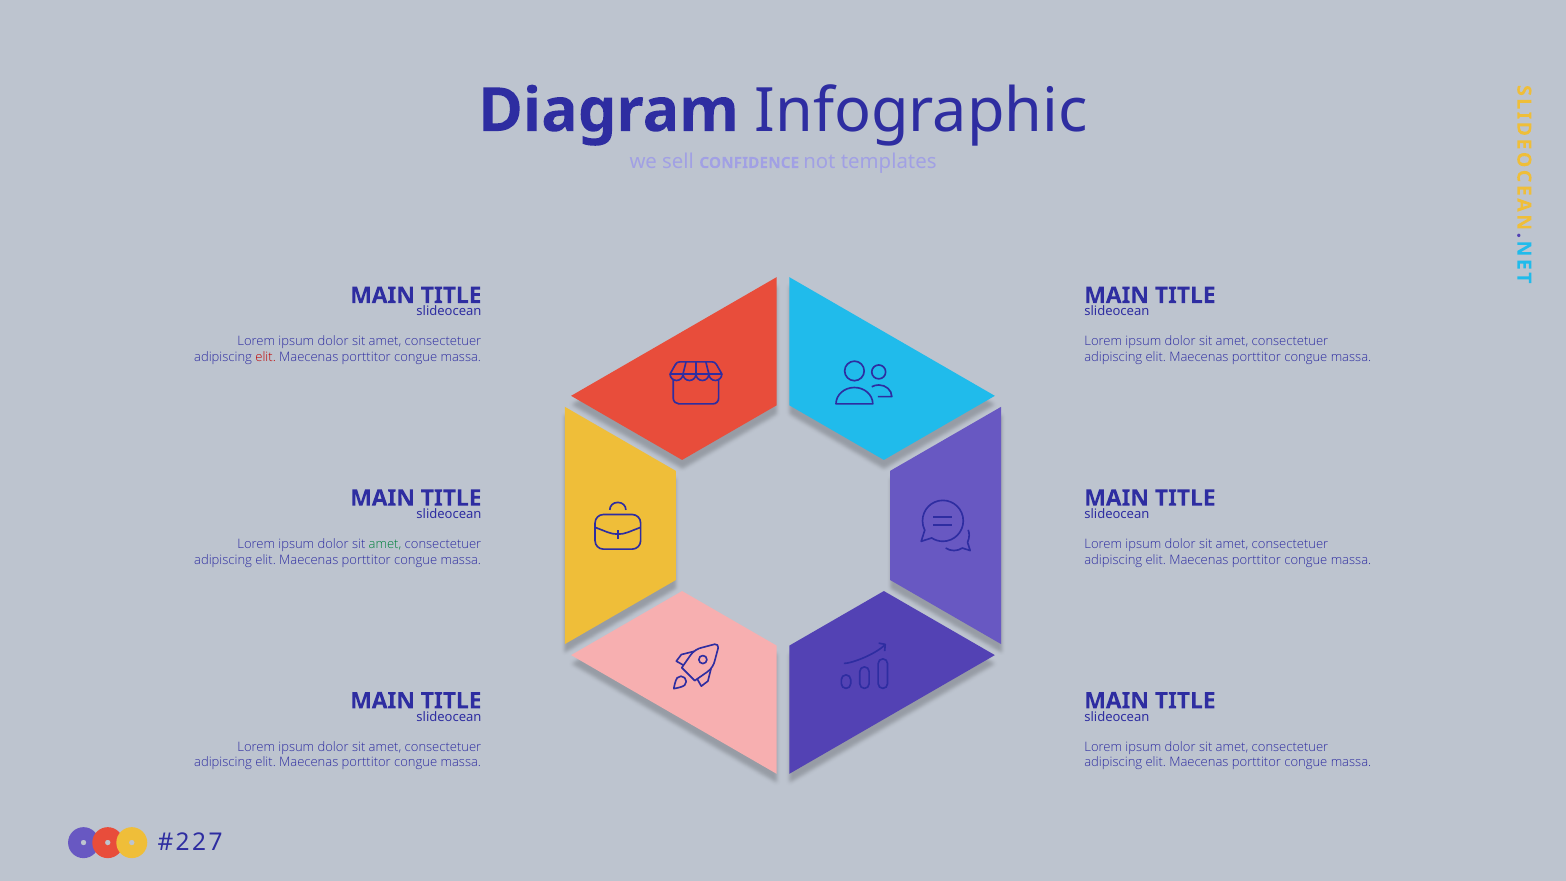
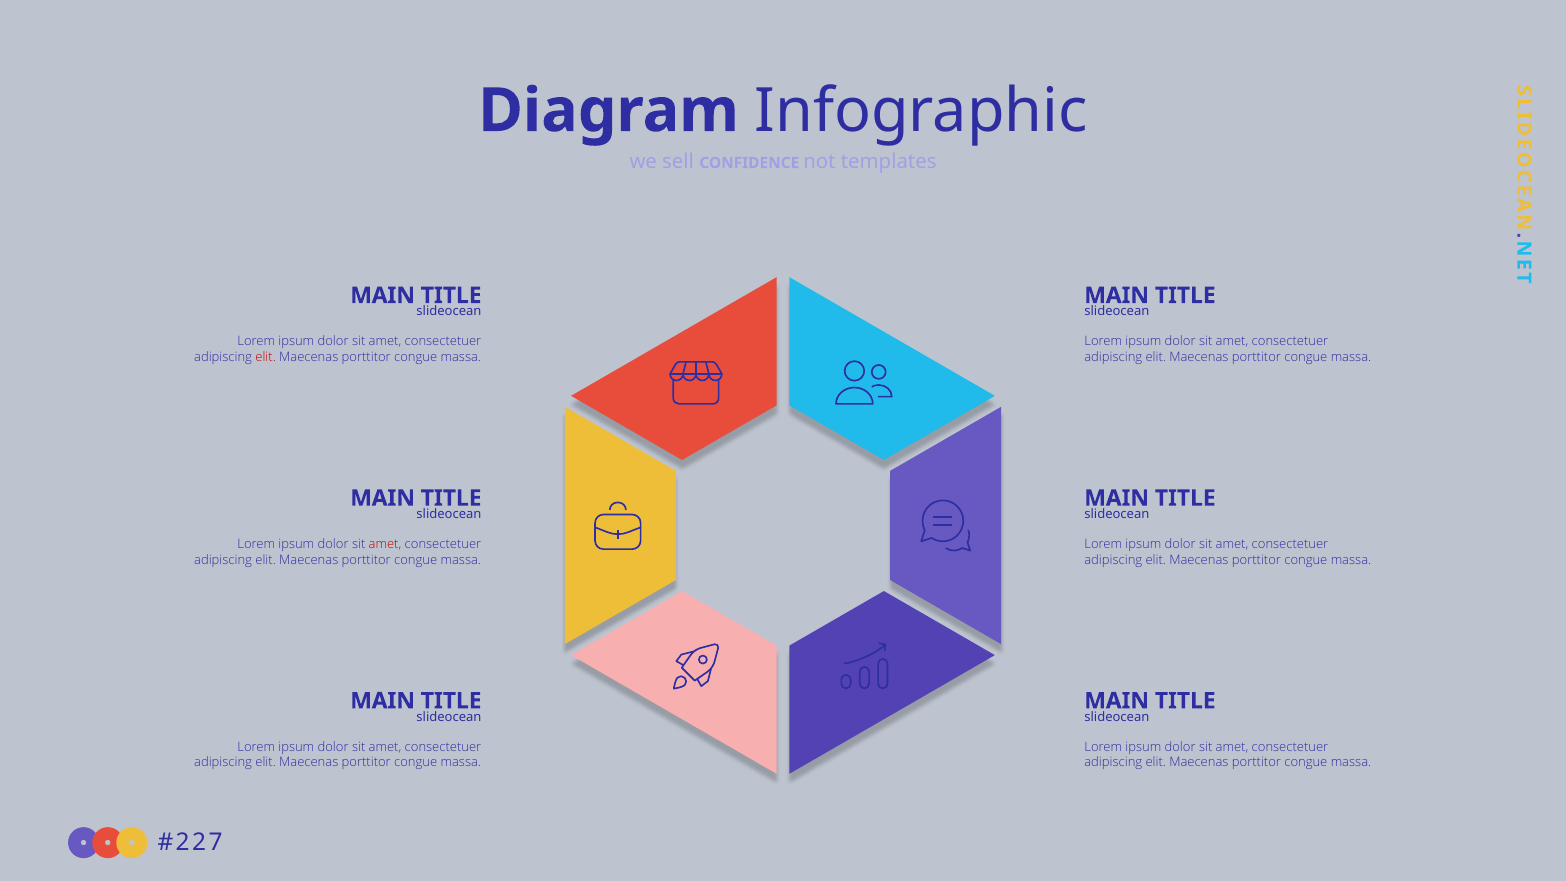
amet colour: green -> red (385, 544)
